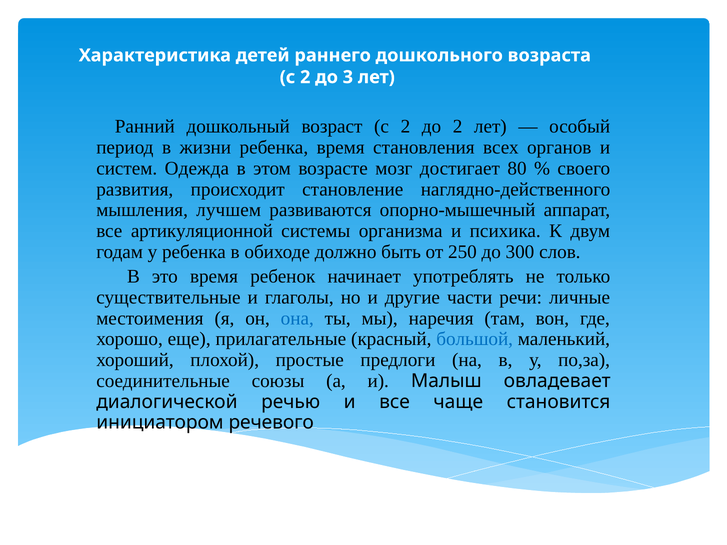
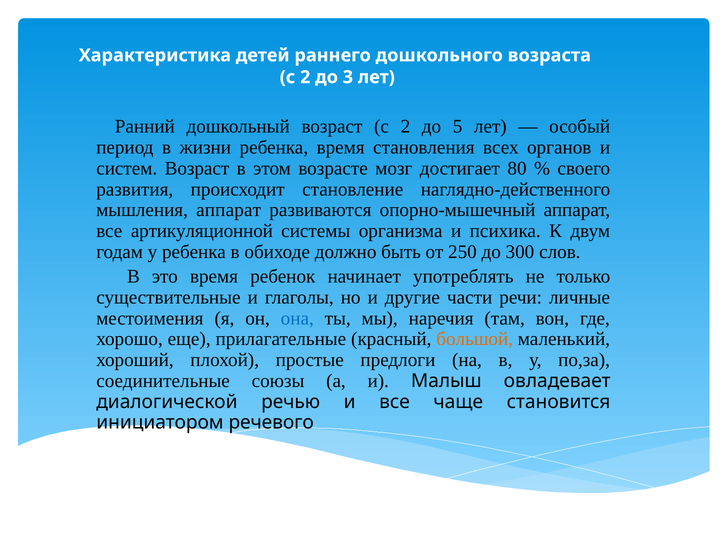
до 2: 2 -> 5 (458, 127)
систем Одежда: Одежда -> Возраст (197, 168)
мышления лучшем: лучшем -> аппарат (229, 210)
большой colour: blue -> orange (475, 339)
